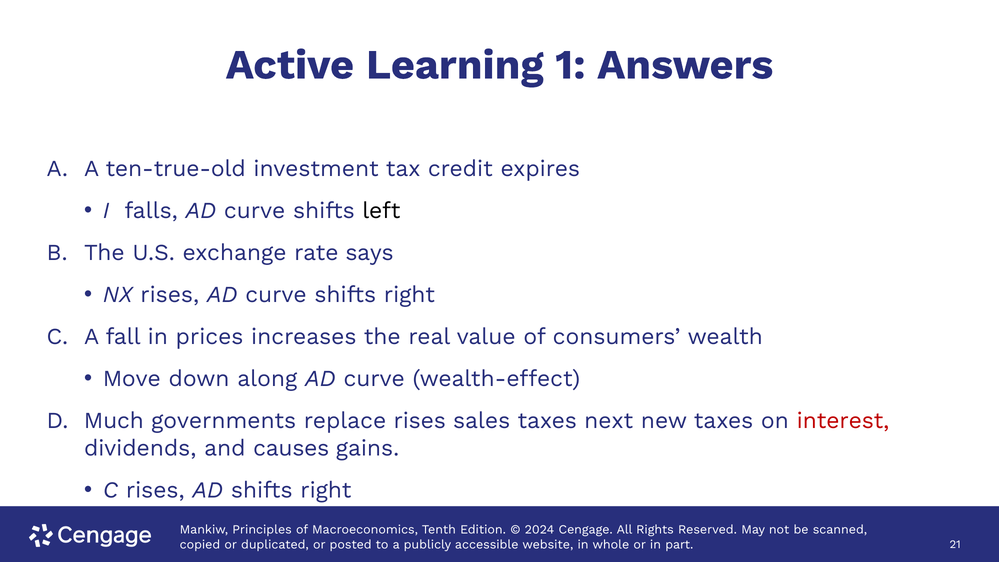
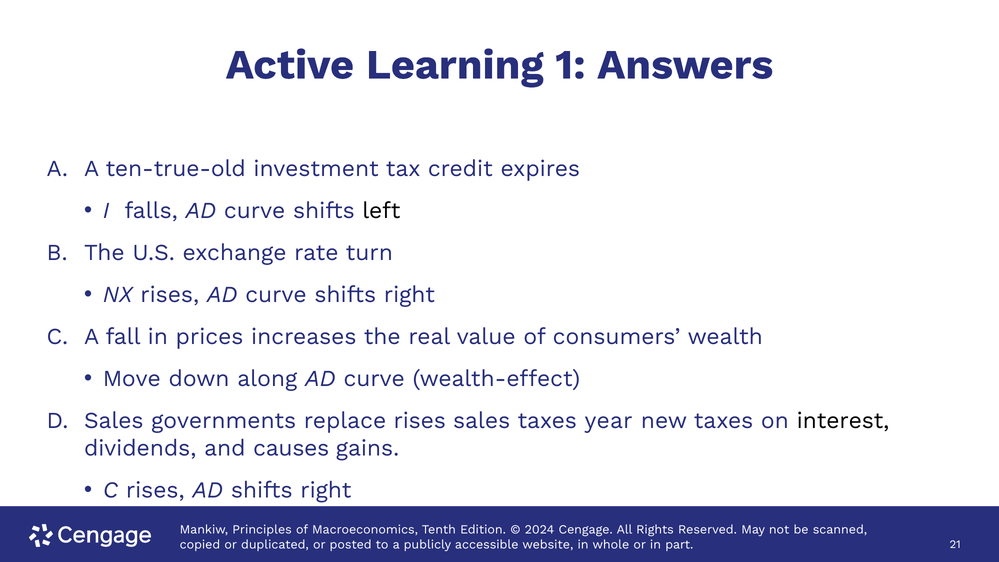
says: says -> turn (369, 253)
Much: Much -> Sales (114, 421)
next: next -> year (609, 421)
interest colour: red -> black (843, 421)
